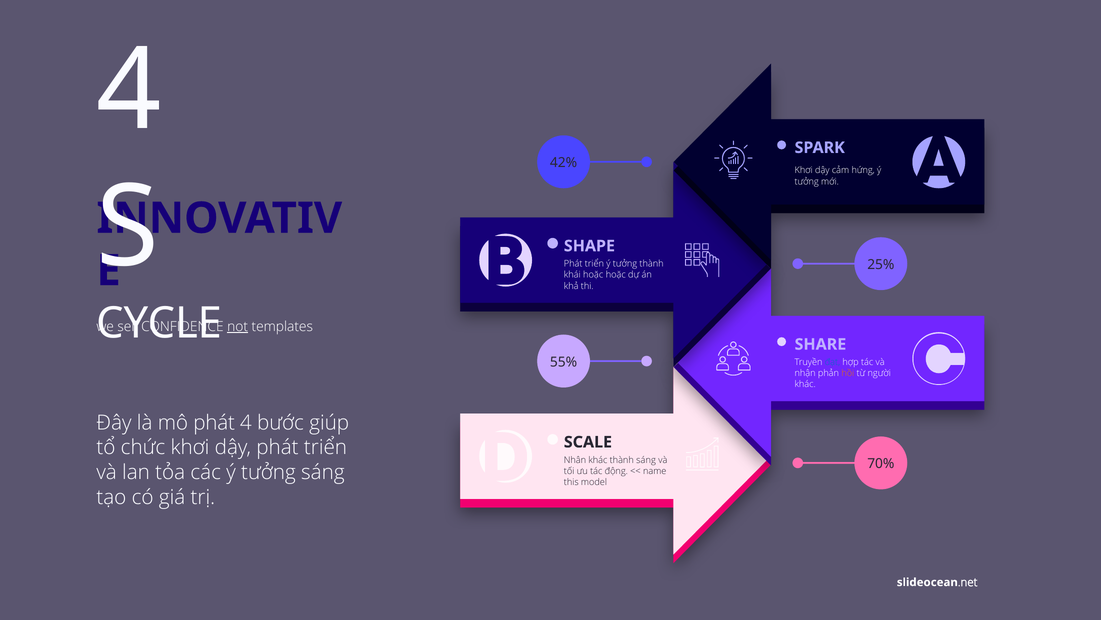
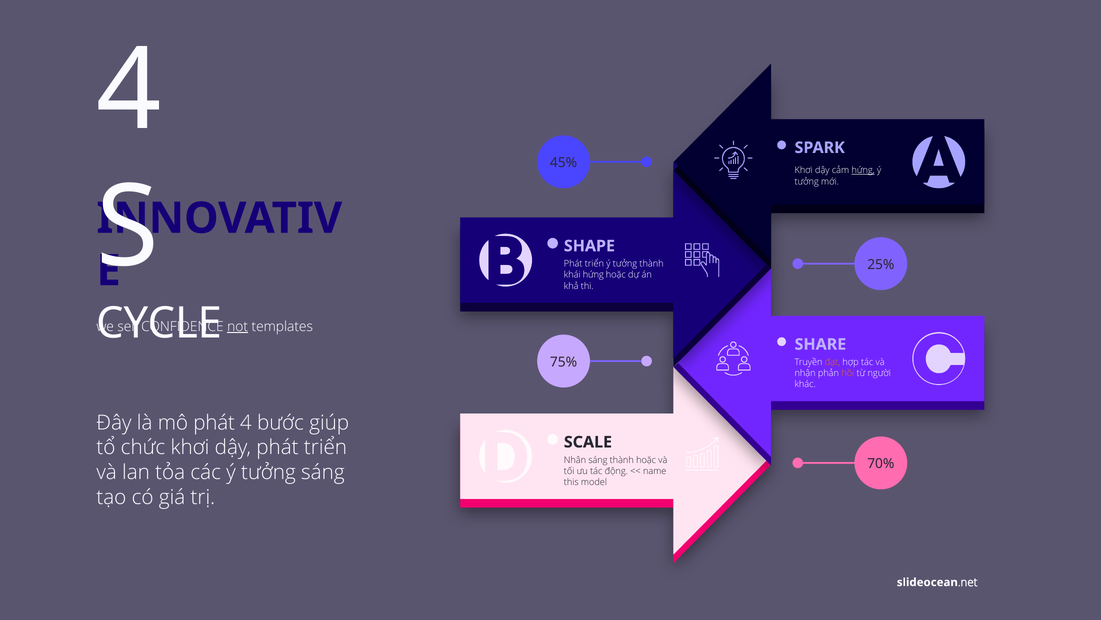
42%: 42% -> 45% (564, 163)
hứng underline: none -> present (863, 170)
khái hoặc: hoặc -> hứng (593, 275)
55%: 55% -> 75% (564, 362)
đạt colour: blue -> orange (832, 362)
Nhân khác: khác -> sáng (598, 460)
thành sáng: sáng -> hoặc (646, 460)
